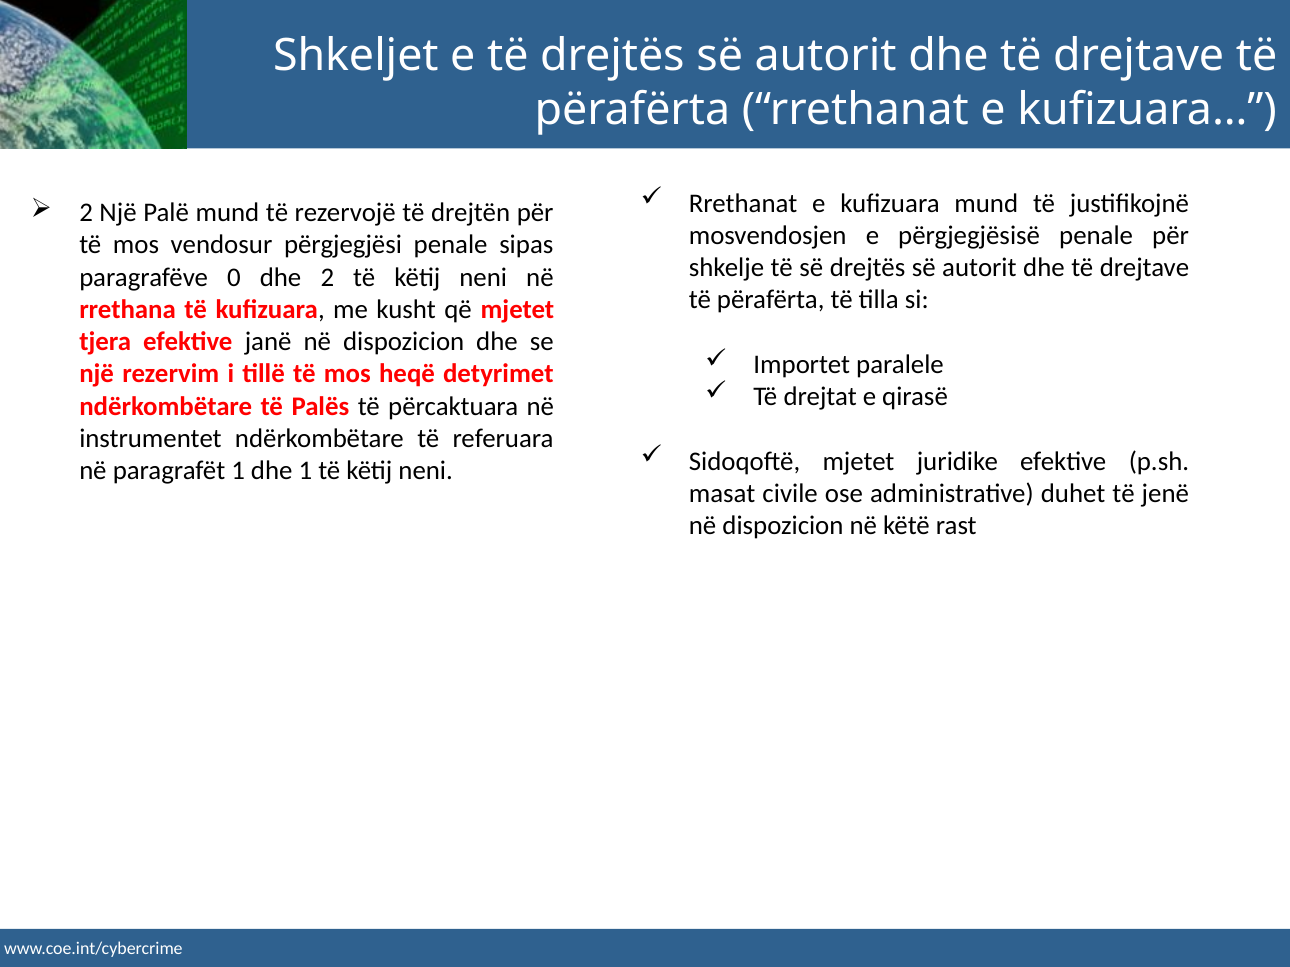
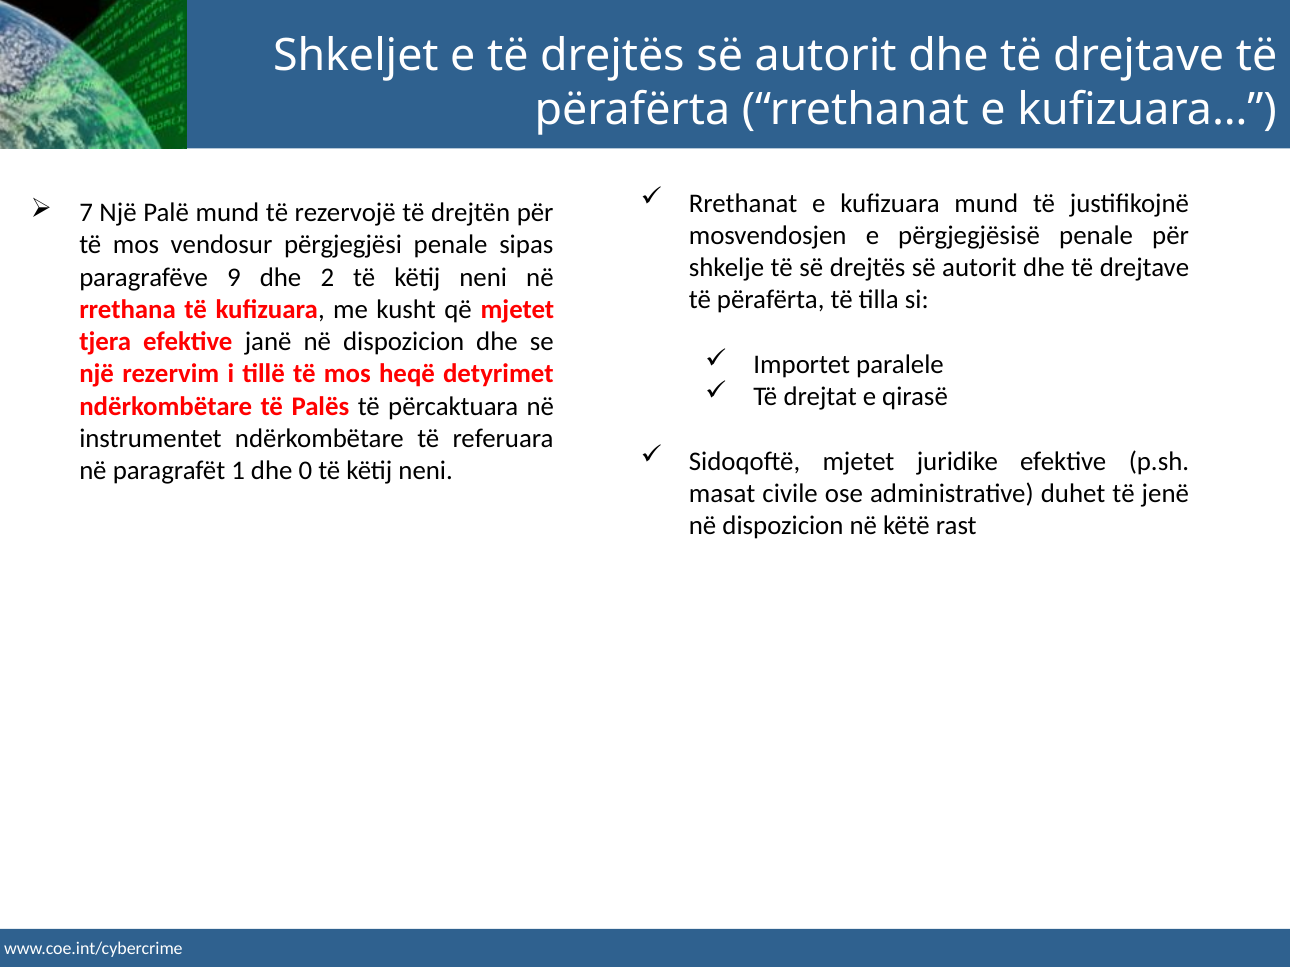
2: 2 -> 7 (86, 213)
0: 0 -> 9 (234, 277)
dhe 1: 1 -> 0 (305, 471)
